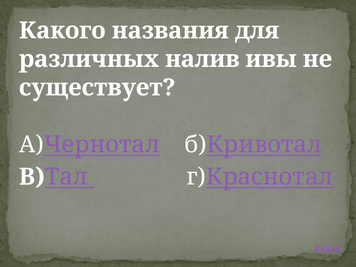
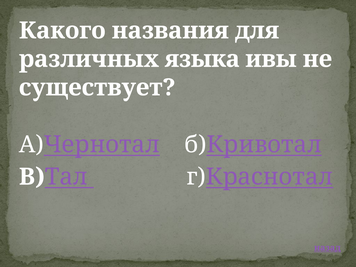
налив: налив -> языка (202, 59)
